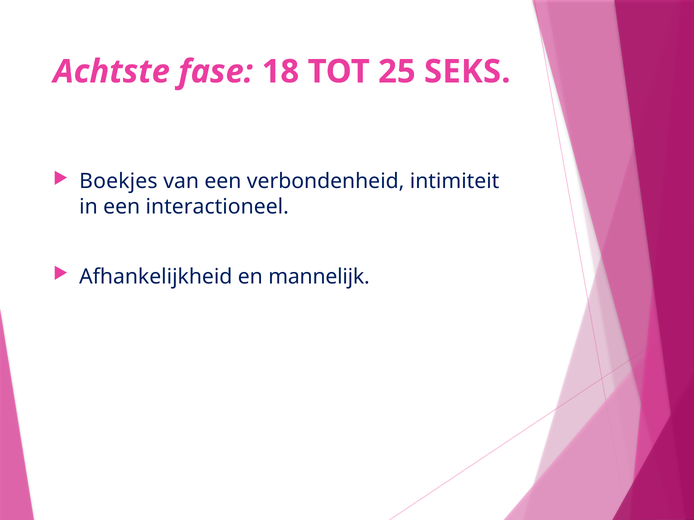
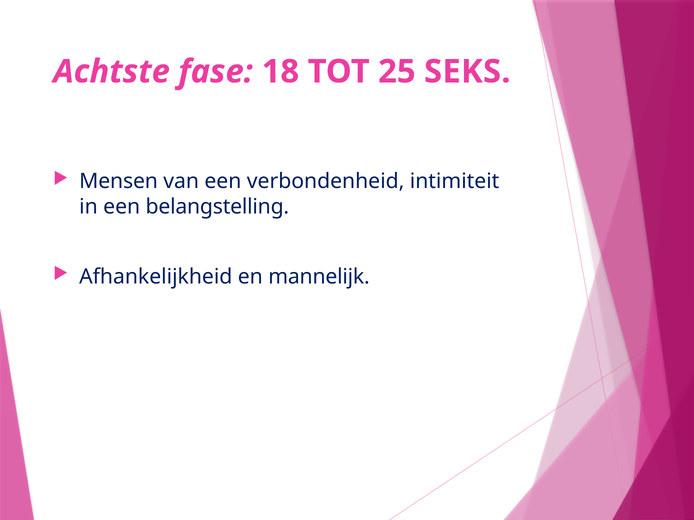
Boekjes: Boekjes -> Mensen (119, 182)
interactioneel: interactioneel -> belangstelling (217, 207)
